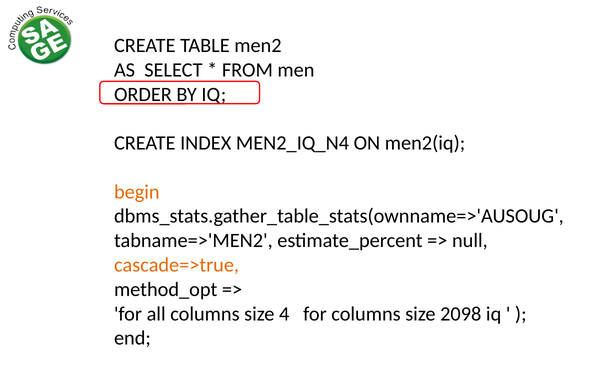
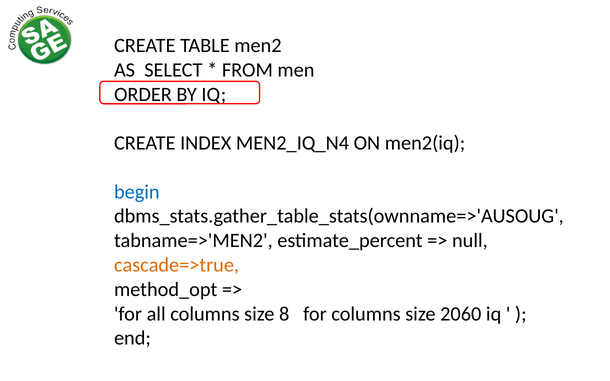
begin colour: orange -> blue (137, 192)
4: 4 -> 8 (284, 314)
2098: 2098 -> 2060 (461, 314)
